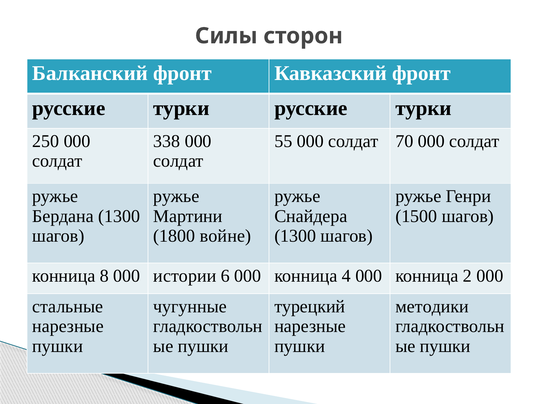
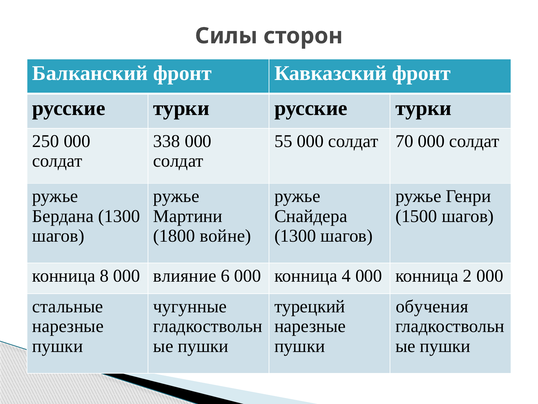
истории: истории -> влияние (185, 276)
методики: методики -> обучения (432, 306)
